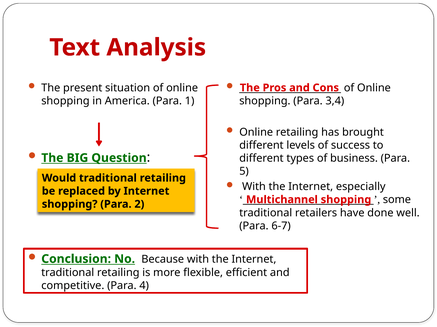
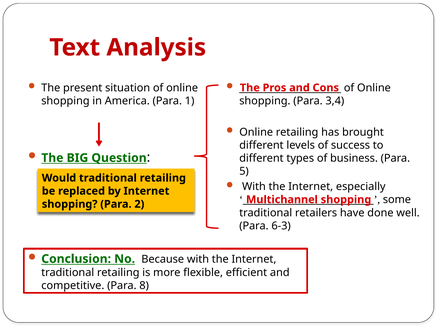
6-7: 6-7 -> 6-3 (281, 226)
4: 4 -> 8 (144, 286)
